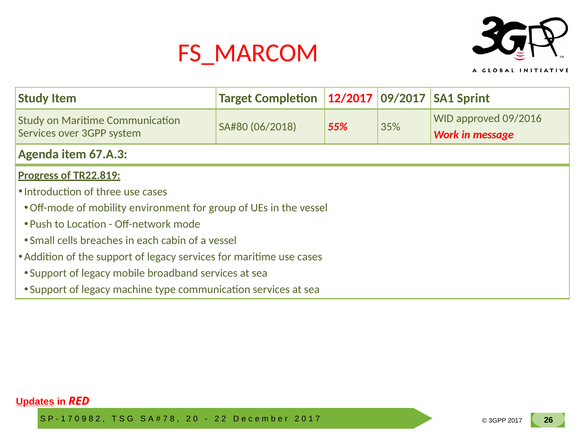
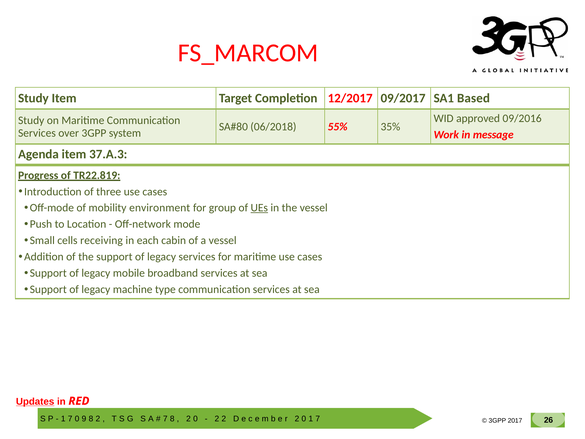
Sprint: Sprint -> Based (473, 98)
67.A.3: 67.A.3 -> 37.A.3 (108, 154)
UEs underline: none -> present (259, 208)
breaches: breaches -> receiving (102, 240)
